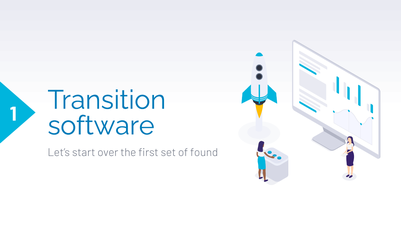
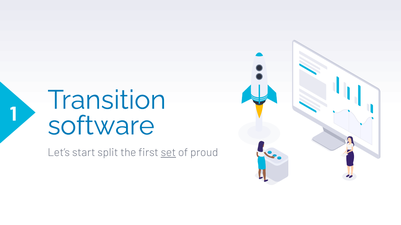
over: over -> split (108, 153)
set underline: none -> present (168, 153)
found: found -> proud (204, 153)
